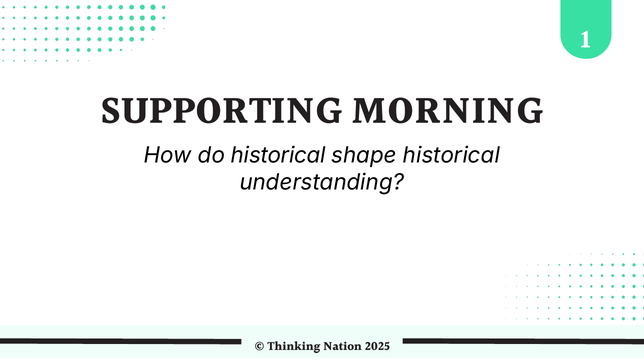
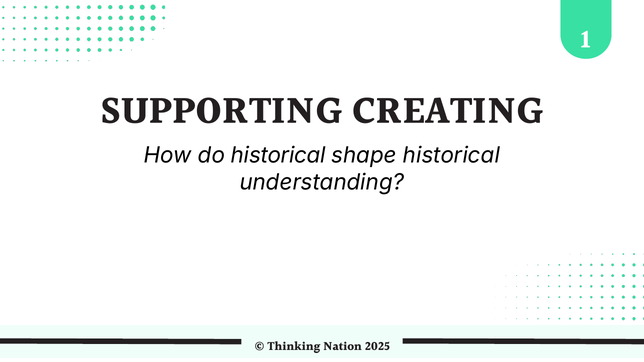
MORNING: MORNING -> CREATING (448, 112)
